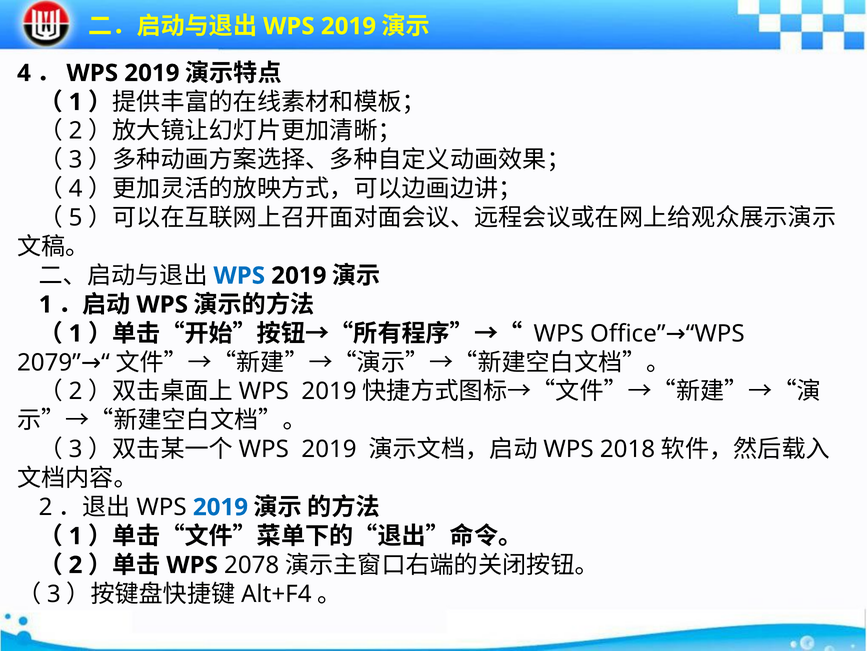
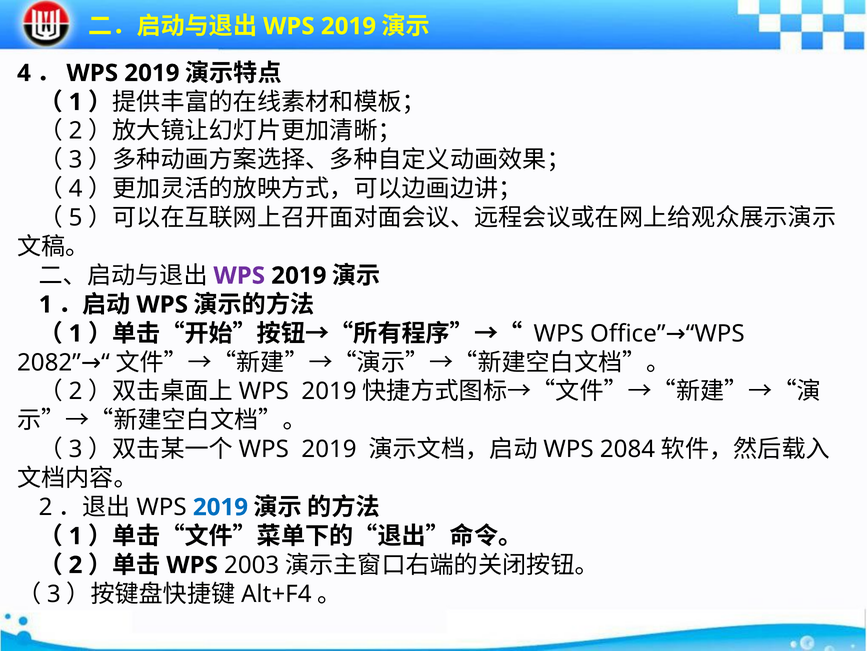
WPS colour: blue -> purple (239, 275)
2079: 2079 -> 2082 (49, 362)
2018: 2018 -> 2084 (628, 449)
2078: 2078 -> 2003 (252, 565)
